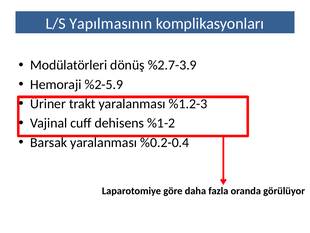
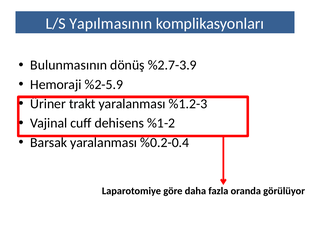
Modülatörleri: Modülatörleri -> Bulunmasının (69, 65)
